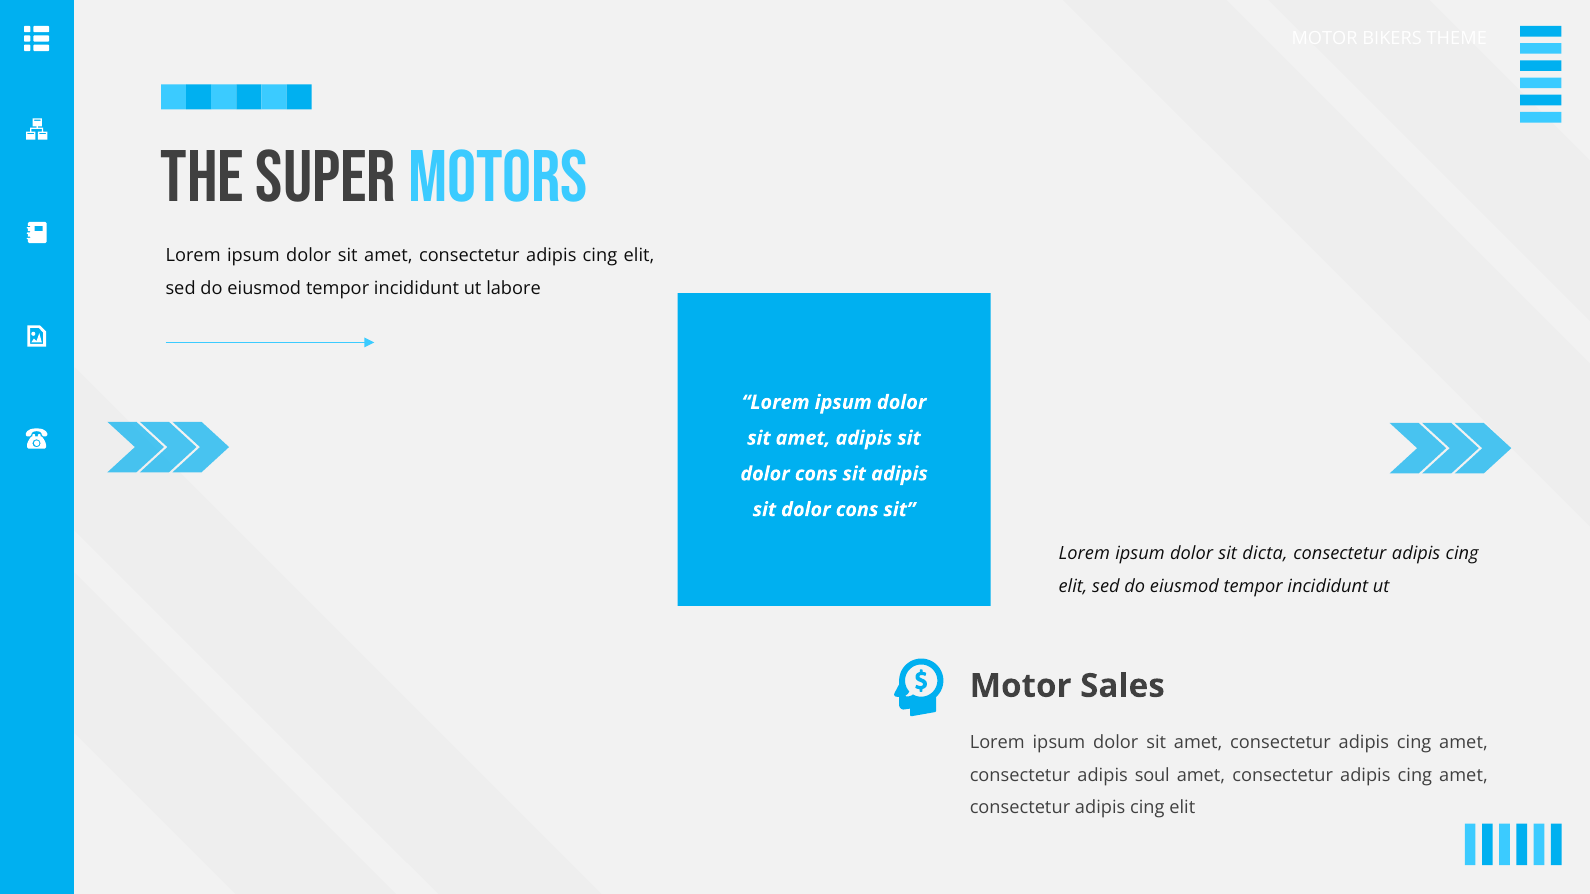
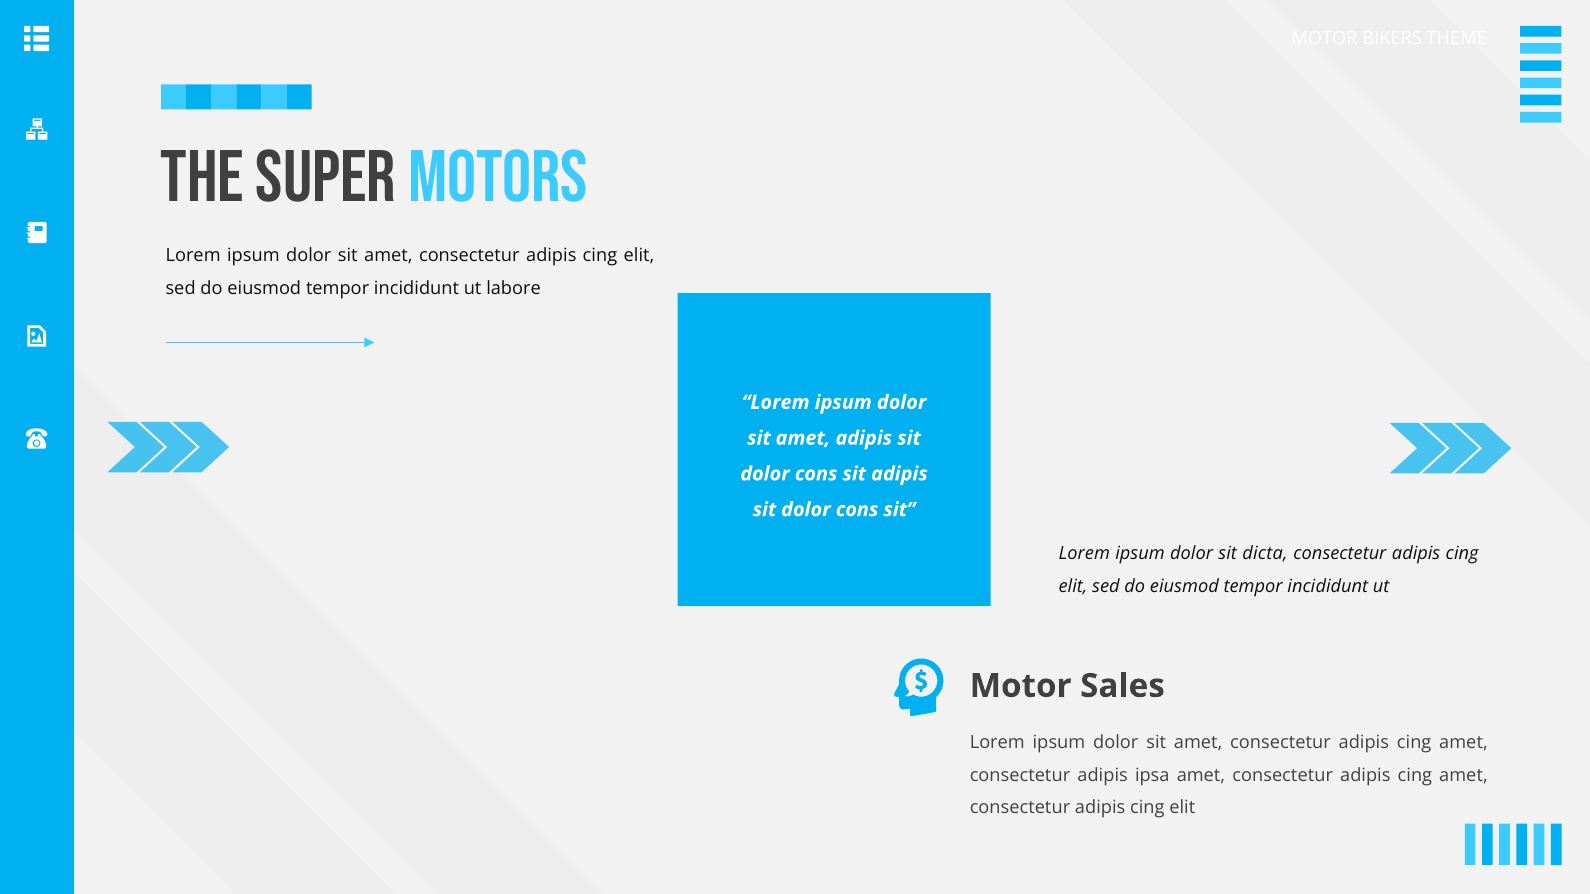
soul: soul -> ipsa (1152, 775)
